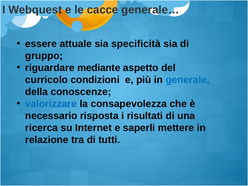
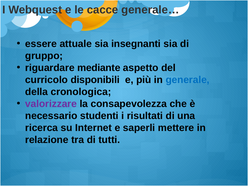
specificità: specificità -> insegnanti (136, 44)
condizioni: condizioni -> disponibili (95, 80)
conoscenze: conoscenze -> cronologica (81, 92)
valorizzare colour: blue -> purple (51, 104)
risposta: risposta -> studenti (99, 116)
